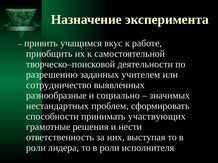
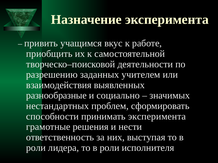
сотрудничество: сотрудничество -> взаимодействия (59, 85)
принимать участвующих: участвующих -> эксперимента (157, 117)
